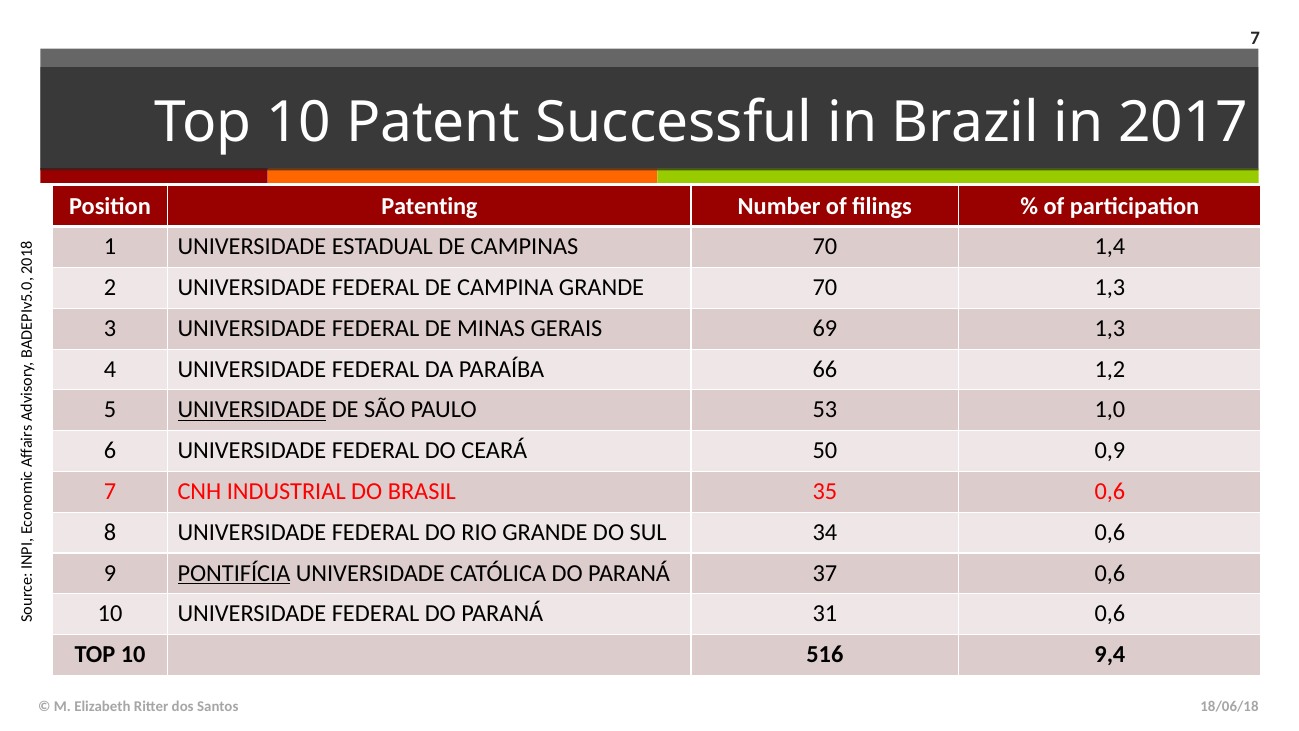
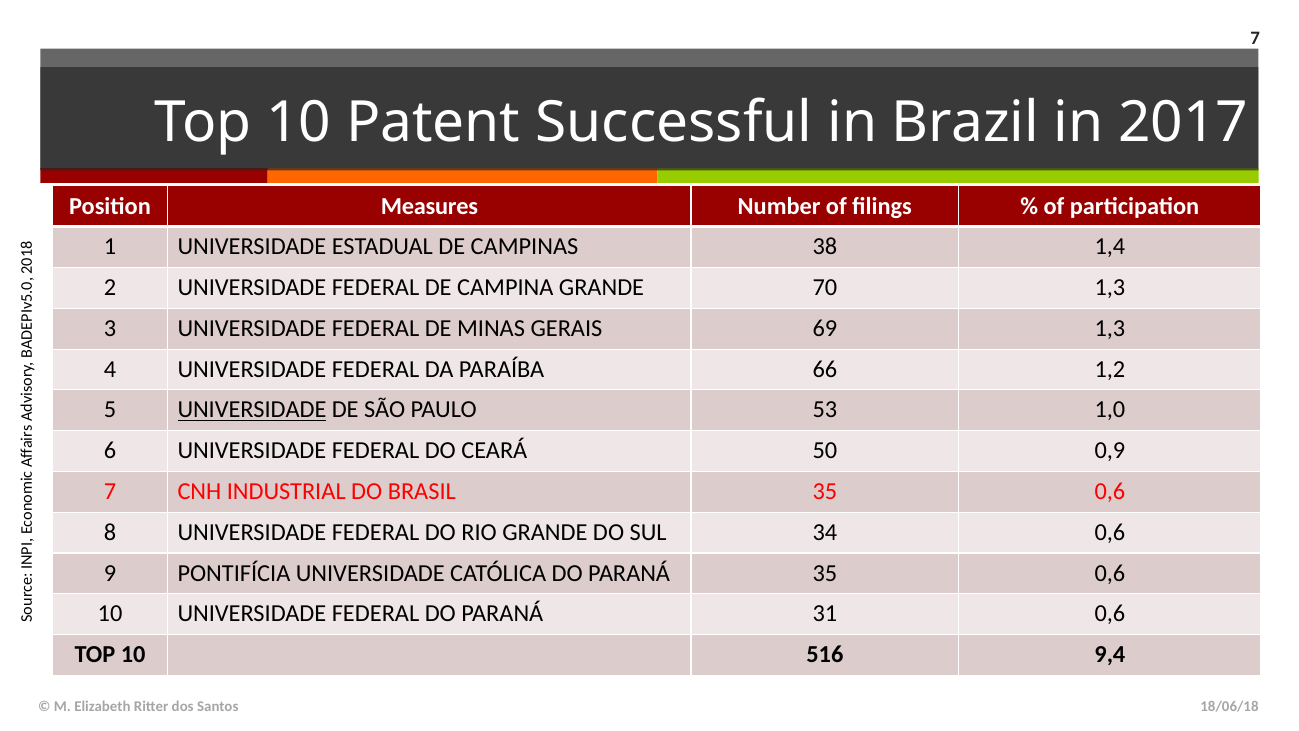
Patenting: Patenting -> Measures (429, 206)
CAMPINAS 70: 70 -> 38 (825, 247)
PONTIFÍCIA underline: present -> none (234, 573)
PARANÁ 37: 37 -> 35 (825, 573)
